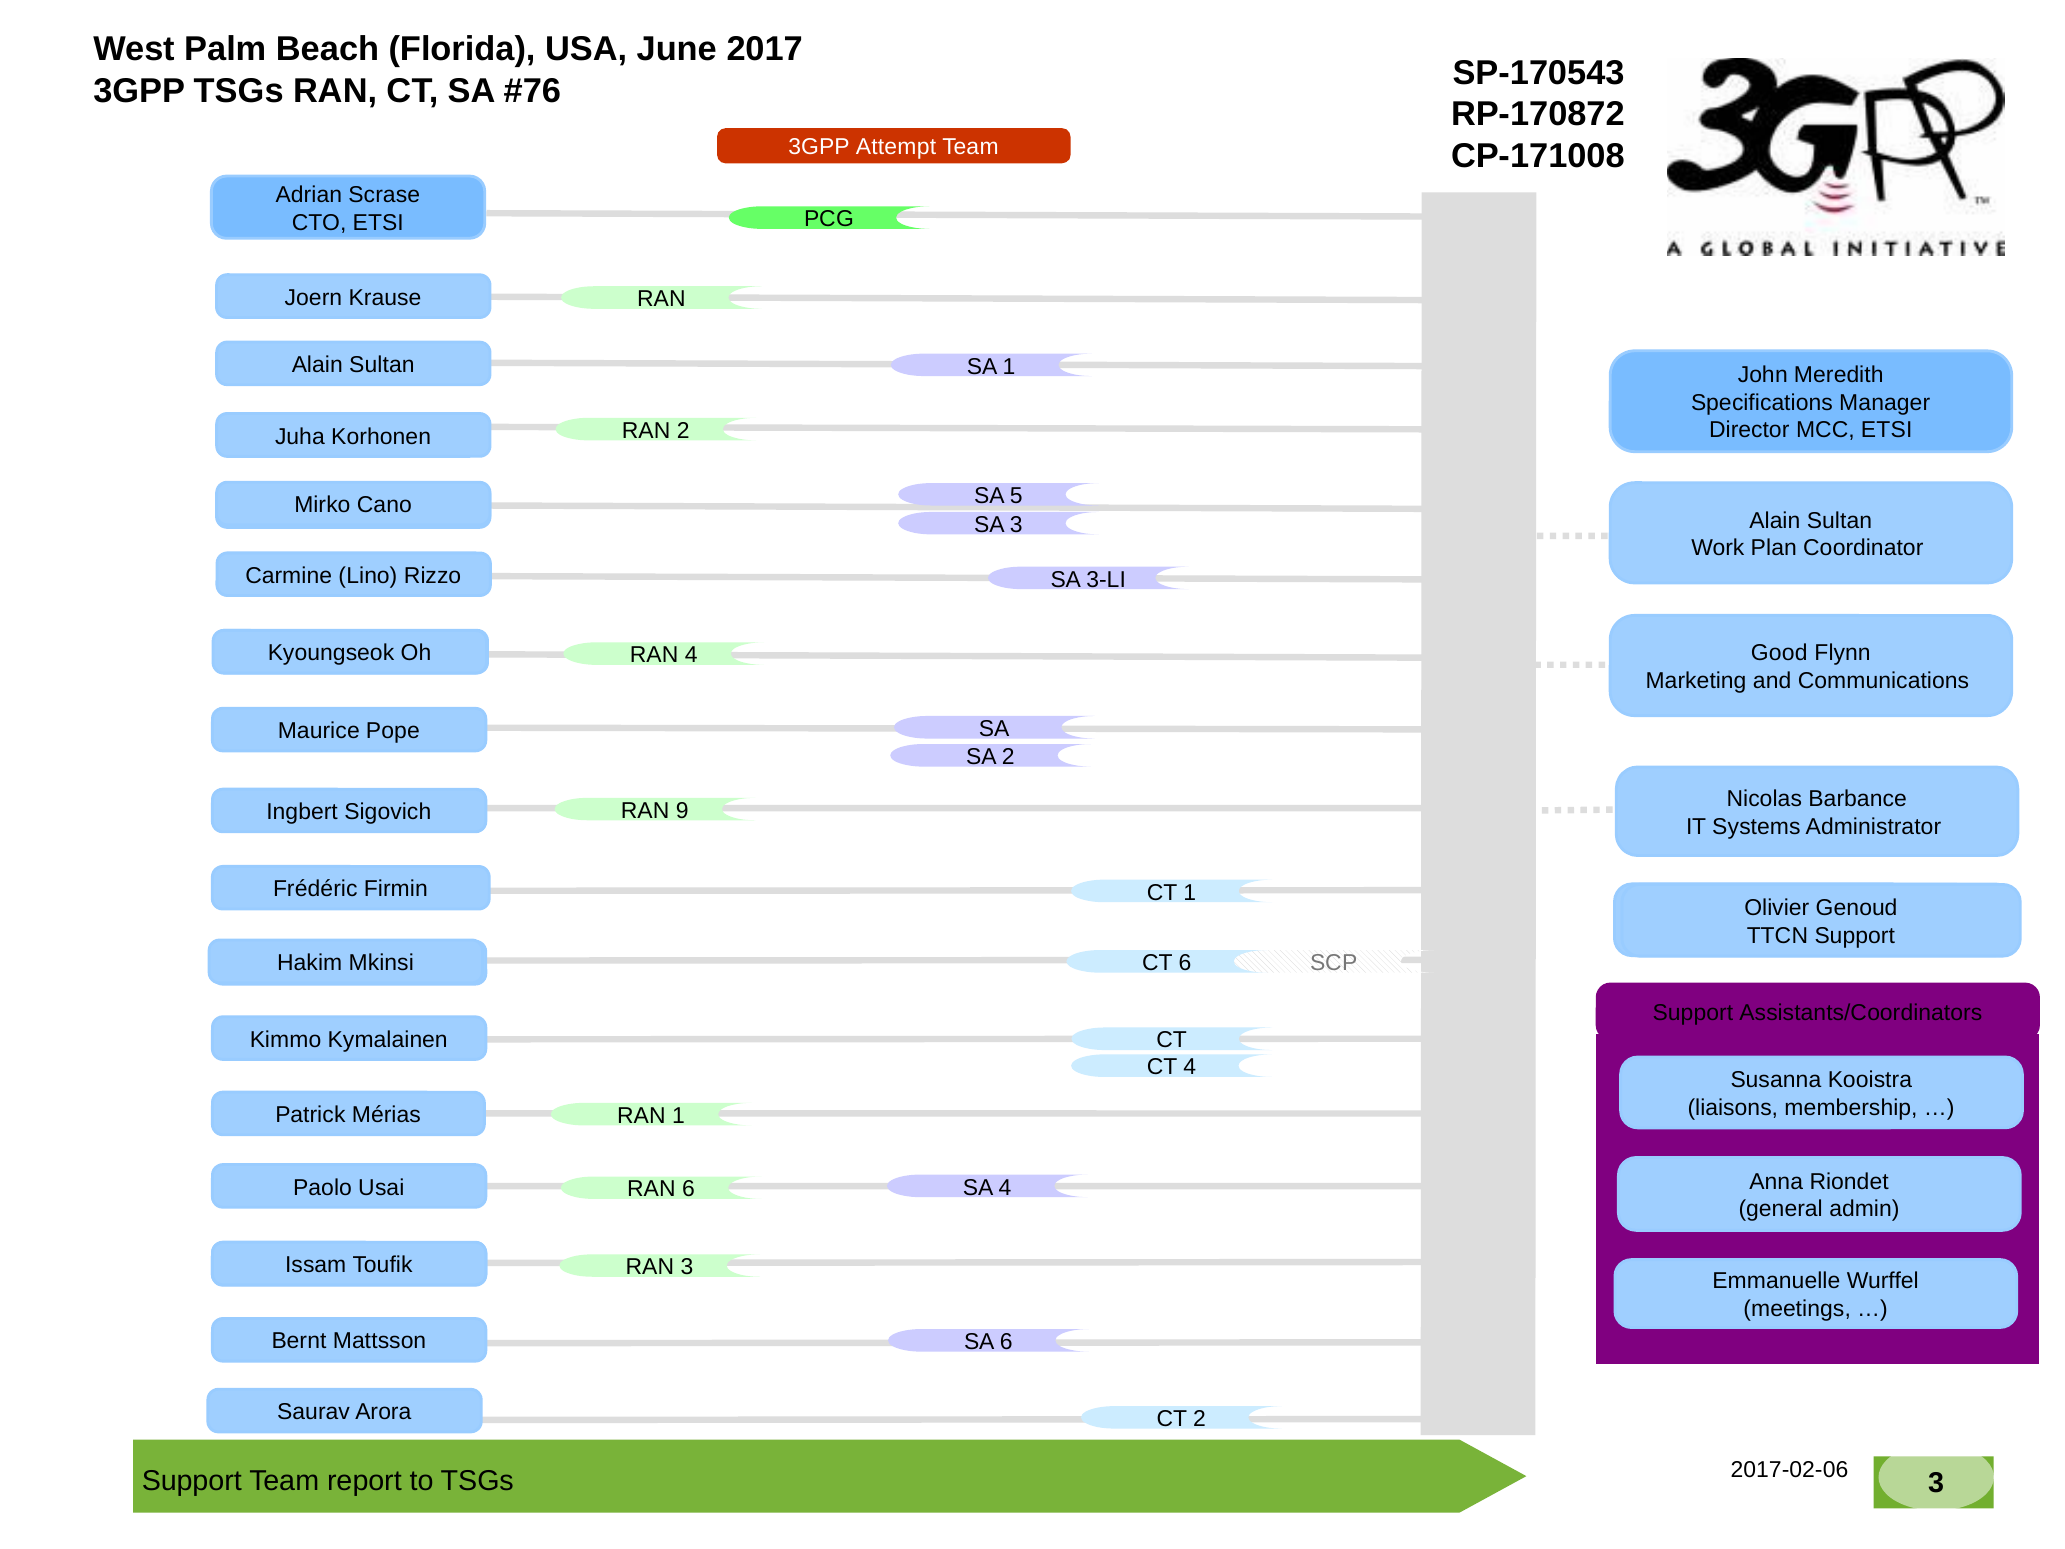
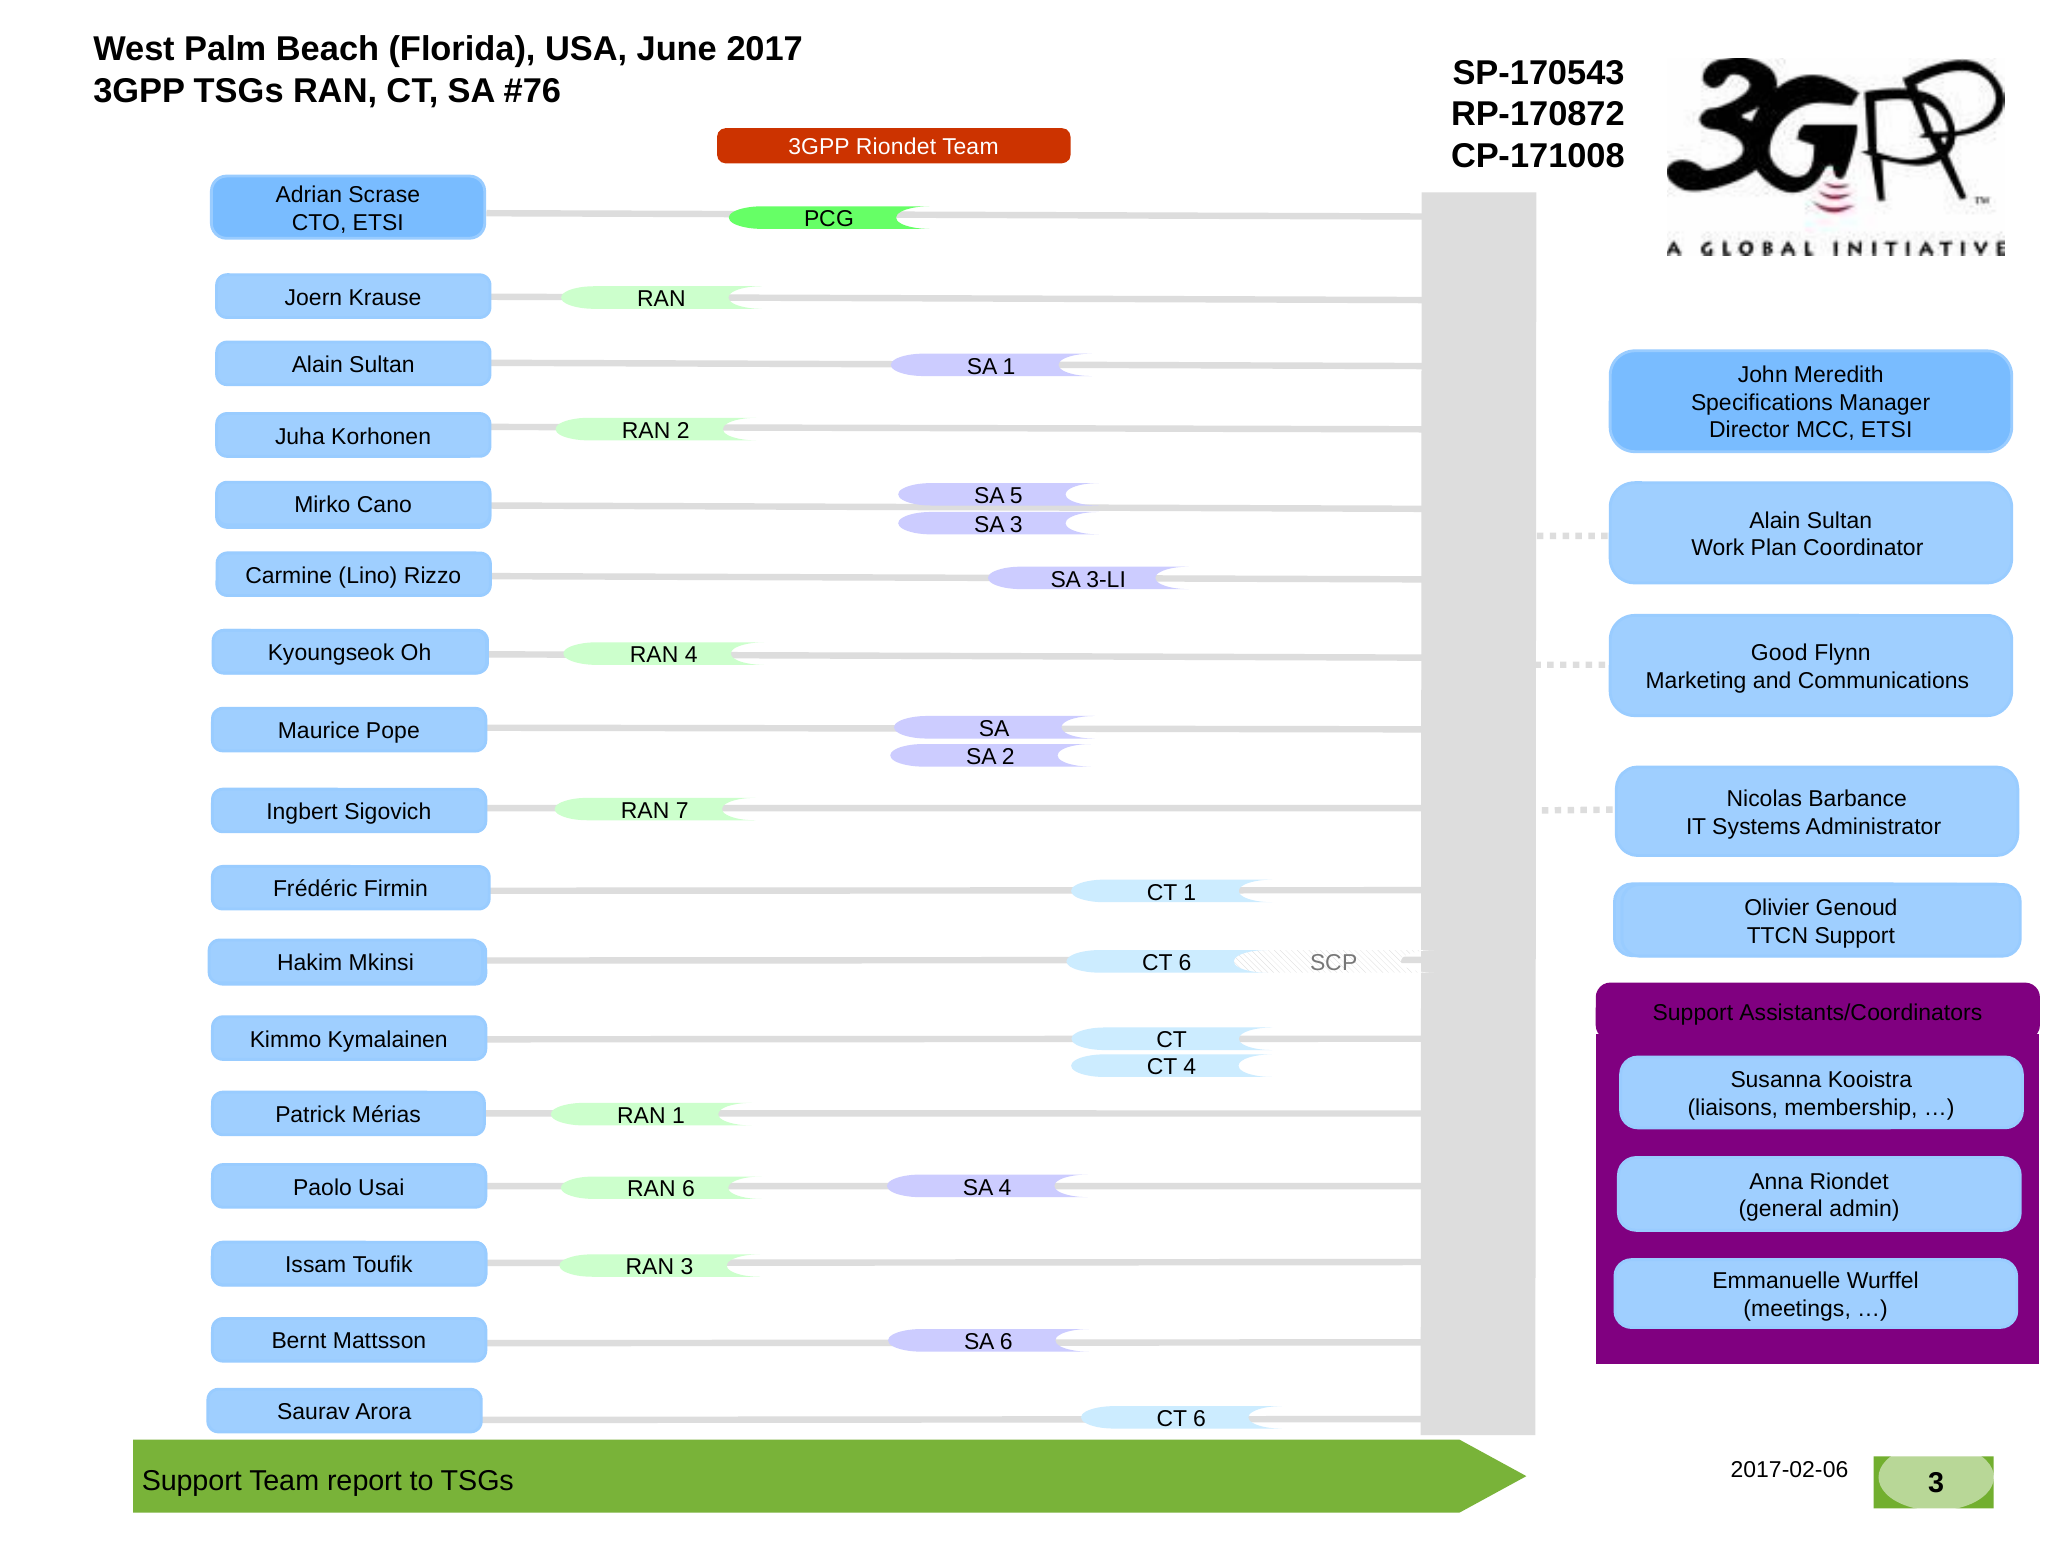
3GPP Attempt: Attempt -> Riondet (896, 147)
9: 9 -> 7 (682, 811)
2: 2 -> 6 (1200, 1419)
